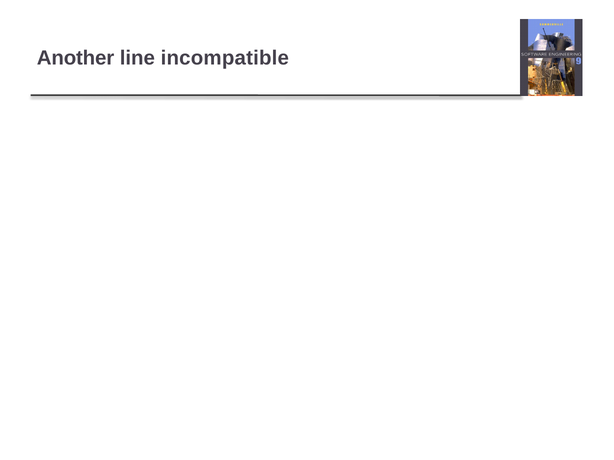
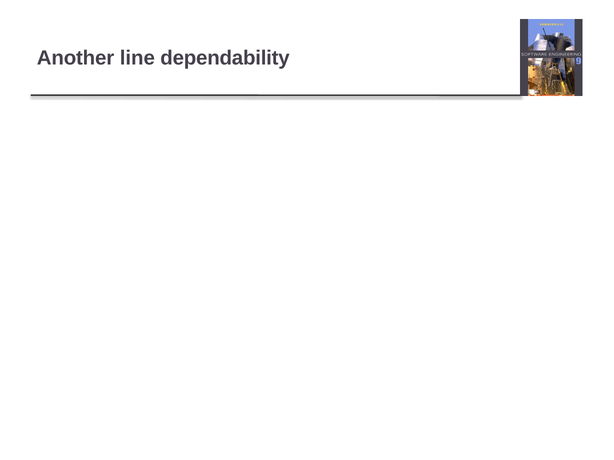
incompatible: incompatible -> dependability (225, 58)
